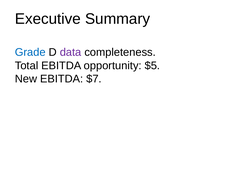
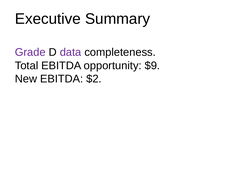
Grade colour: blue -> purple (30, 52)
$5: $5 -> $9 (152, 65)
$7: $7 -> $2 (94, 79)
